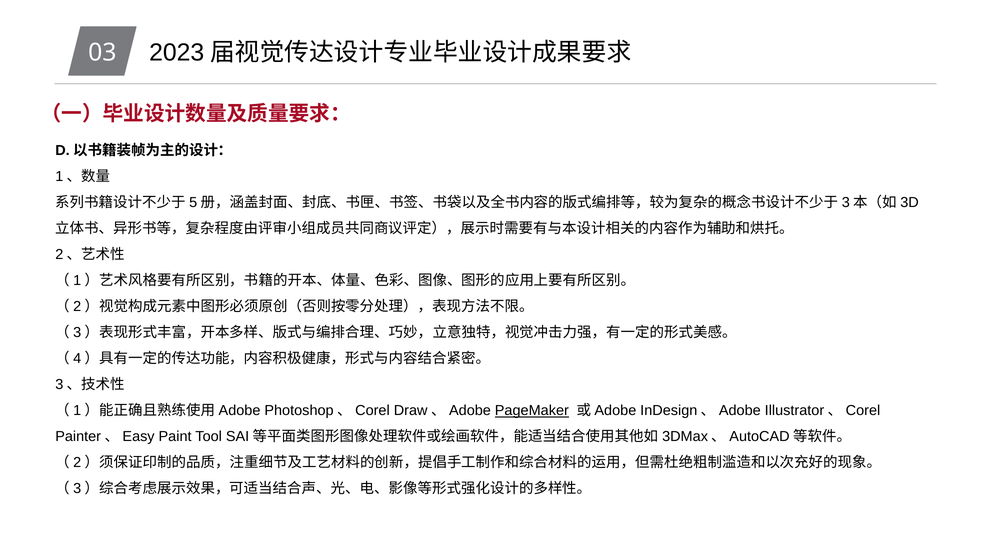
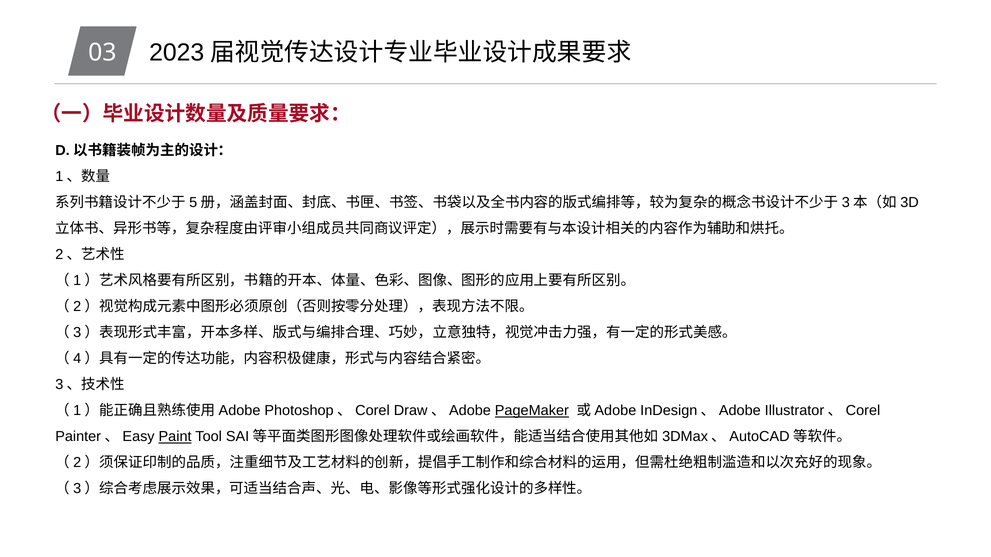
Paint underline: none -> present (175, 437)
